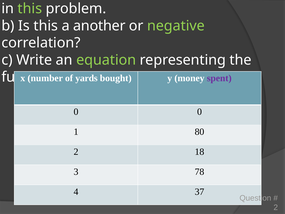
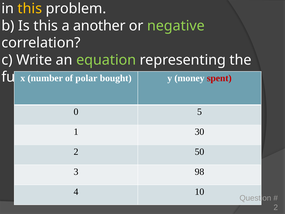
this colour: light green -> yellow (30, 9)
yards: yards -> polar (86, 78)
spent colour: purple -> red (219, 78)
0 0: 0 -> 5 (199, 112)
80: 80 -> 30 (199, 132)
18: 18 -> 50 (199, 152)
78: 78 -> 98 (199, 172)
37: 37 -> 10 (199, 192)
